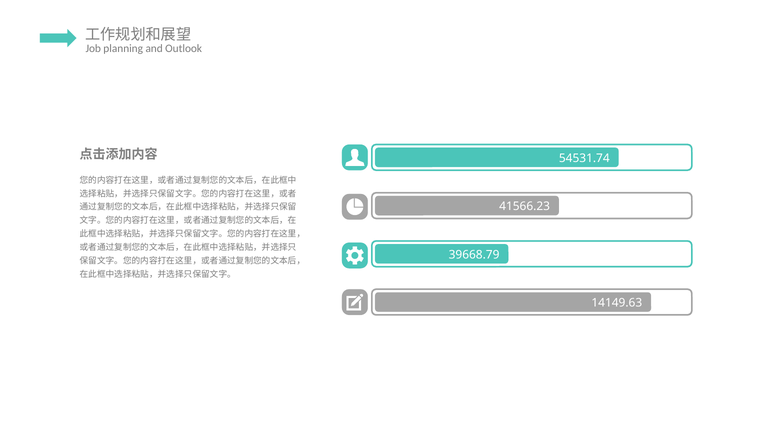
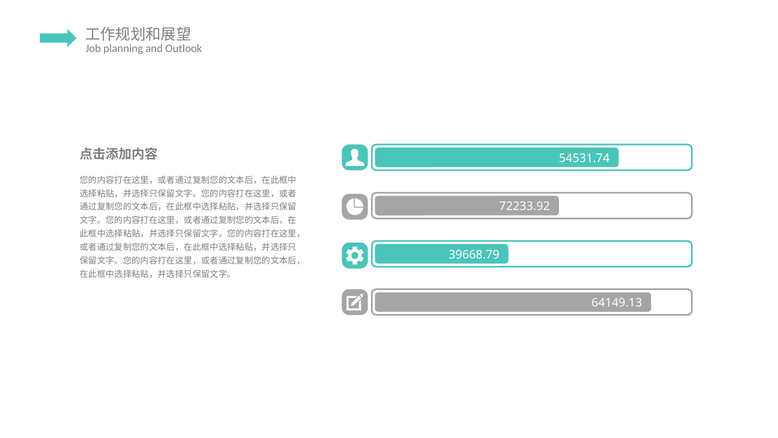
41566.23: 41566.23 -> 72233.92 (525, 206)
14149.63: 14149.63 -> 64149.13 (617, 303)
